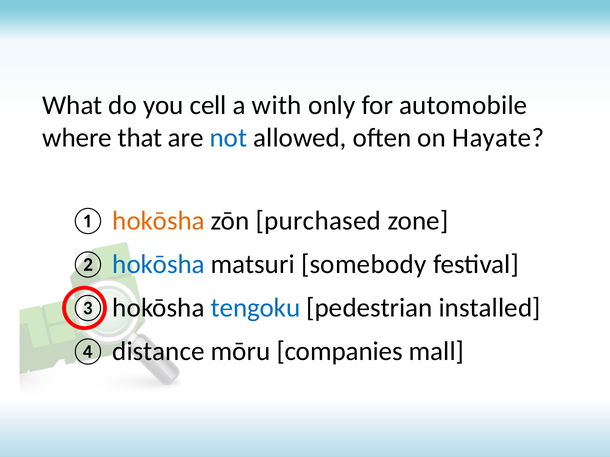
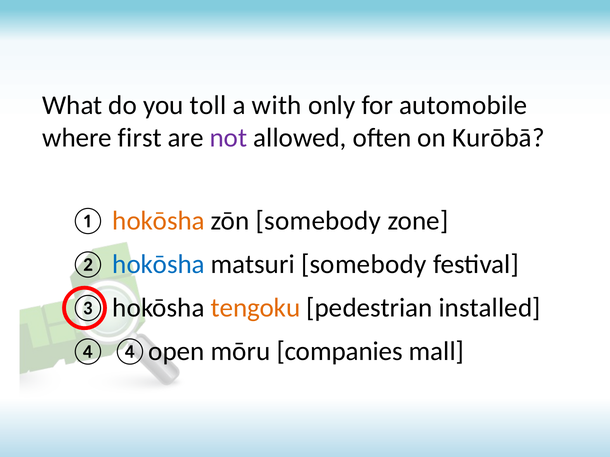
cell: cell -> toll (208, 106)
that: that -> first (140, 138)
not colour: blue -> purple (228, 138)
Hayate: Hayate -> Kurōbā (498, 138)
zōn purchased: purchased -> somebody (318, 221)
tengoku colour: blue -> orange (256, 308)
distance: distance -> ④open (159, 352)
